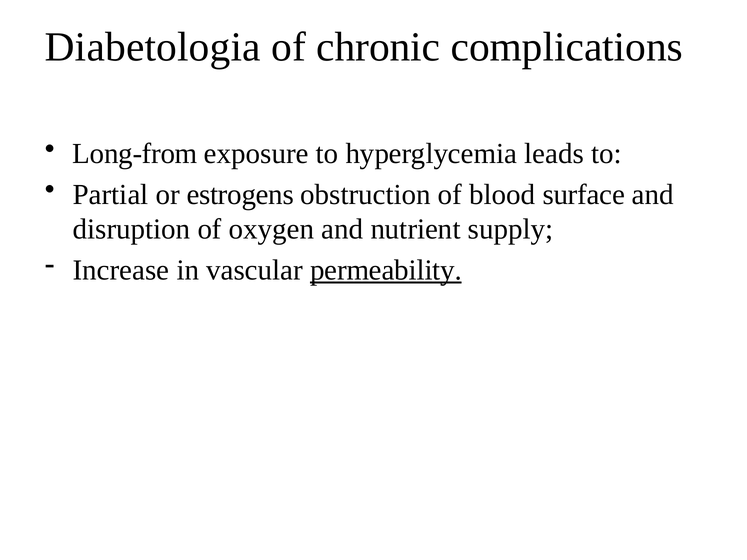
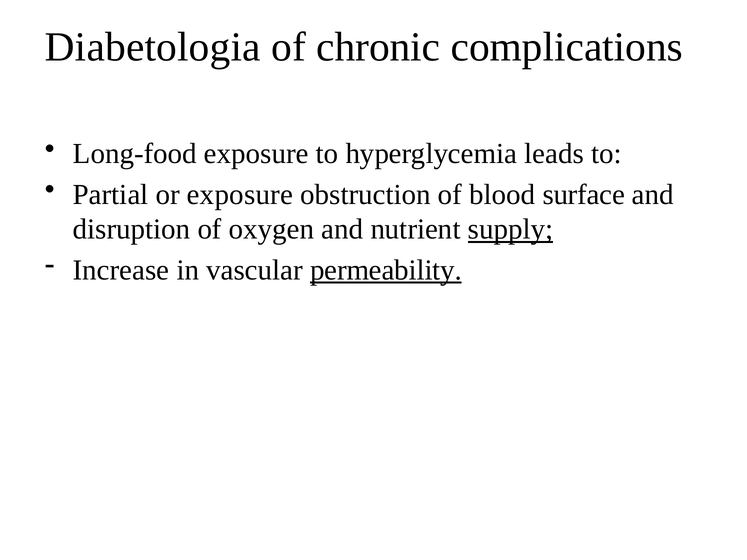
Long-from: Long-from -> Long-food (135, 154)
or estrogens: estrogens -> exposure (240, 195)
supply underline: none -> present (510, 230)
